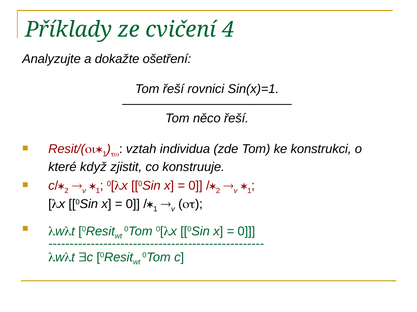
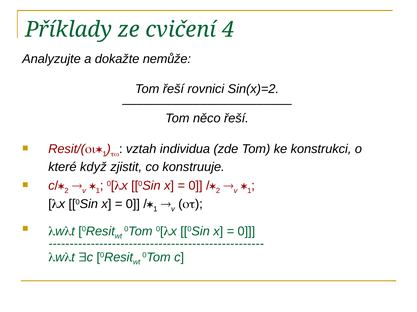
ošetření: ošetření -> nemůže (167, 59)
Sin(x)=1: Sin(x)=1 -> Sin(x)=2 (253, 89)
